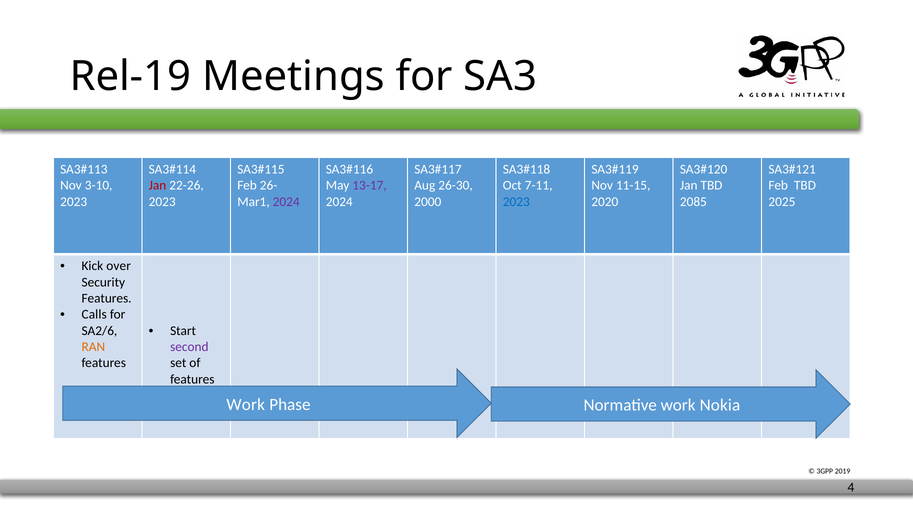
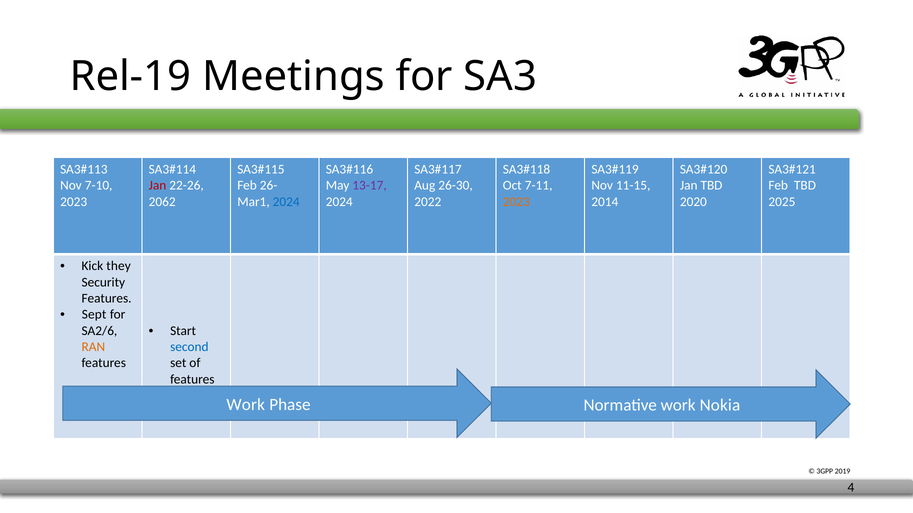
3-10: 3-10 -> 7-10 (99, 186)
2023: 2023 -> 2062 (162, 202)
2024 colour: purple -> blue (286, 202)
2000: 2000 -> 2022 (428, 202)
2023 colour: blue -> orange (516, 202)
2020: 2020 -> 2014 (605, 202)
2085: 2085 -> 2020 (693, 202)
over: over -> they (119, 266)
Calls: Calls -> Sept (94, 315)
second colour: purple -> blue (189, 347)
